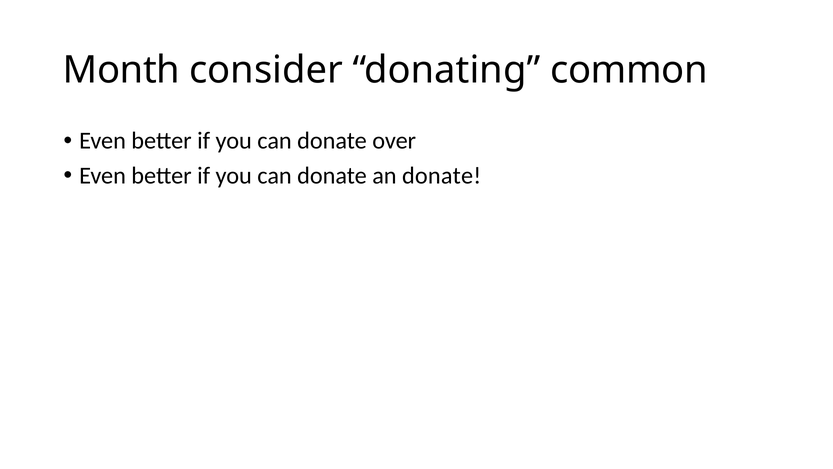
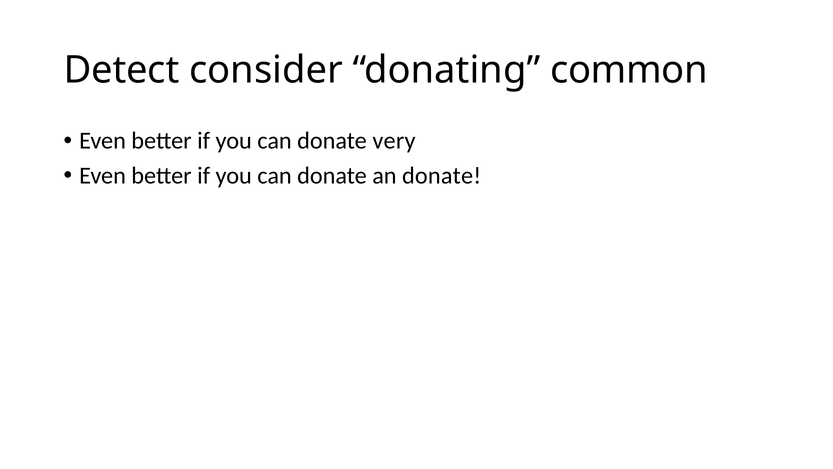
Month: Month -> Detect (121, 70)
over: over -> very (394, 141)
